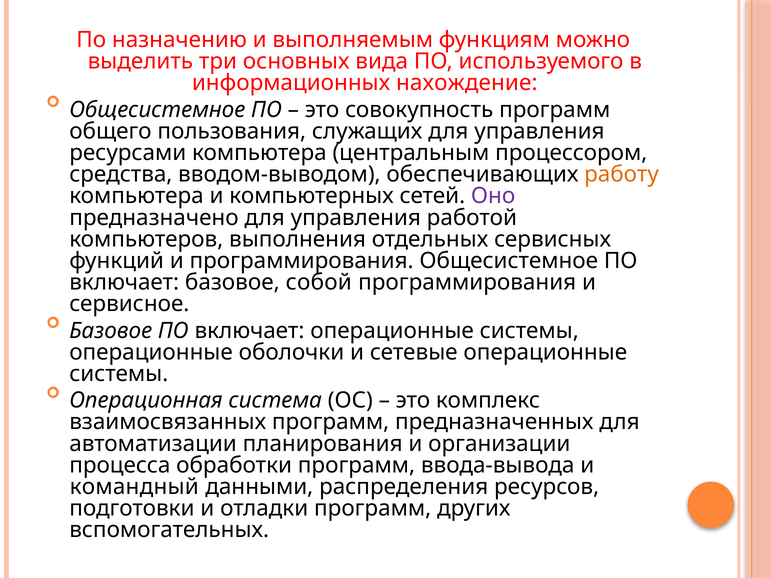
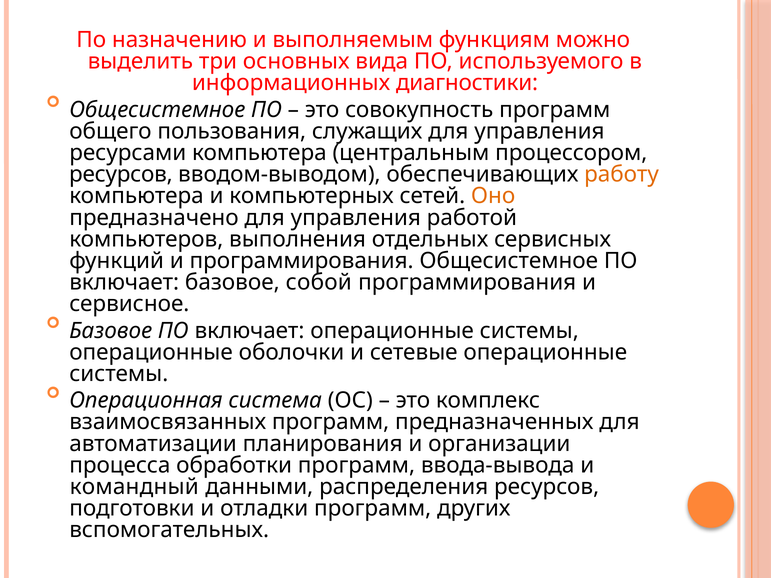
нахождение: нахождение -> диагностики (467, 83)
средства: средства -> ресурсов (121, 175)
Оно colour: purple -> orange (493, 196)
